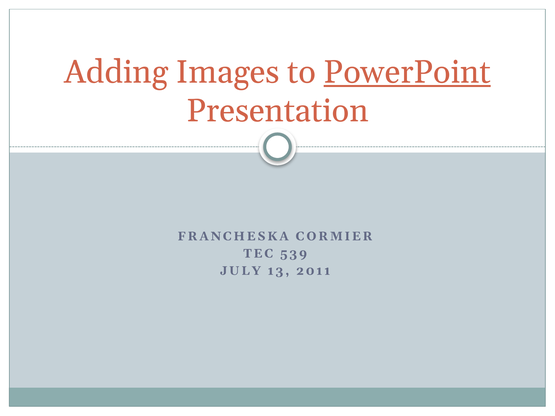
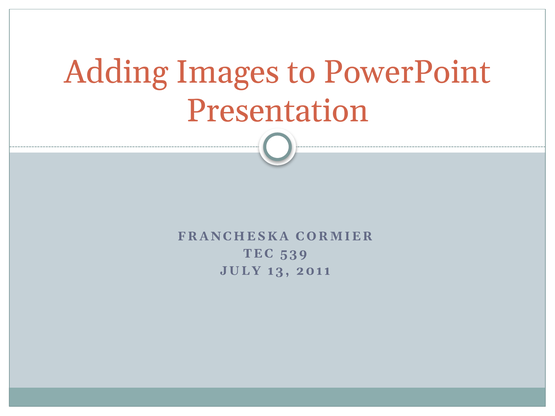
PowerPoint underline: present -> none (407, 72)
